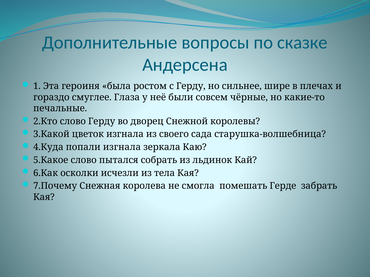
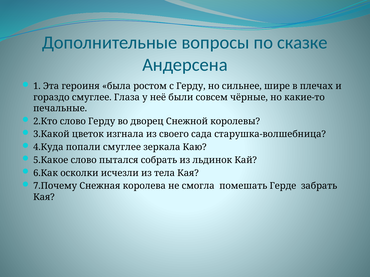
попали изгнала: изгнала -> смуглее (122, 147)
